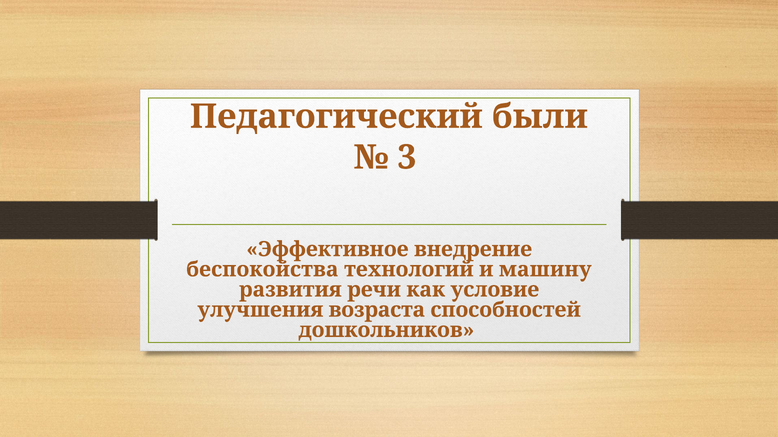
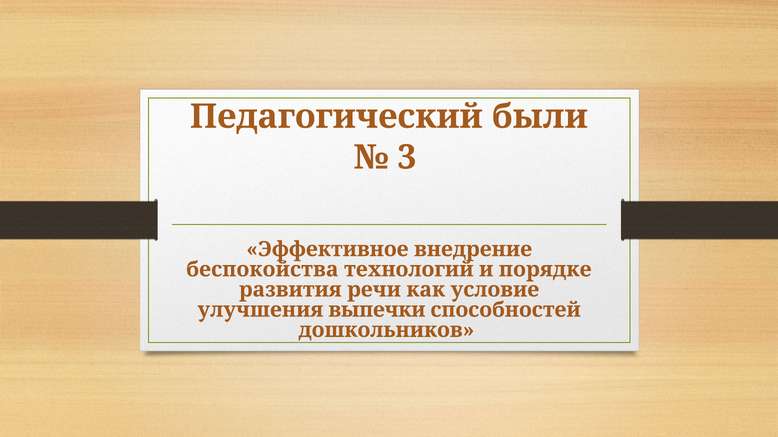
машину: машину -> порядке (545, 270)
возраста: возраста -> выпечки (377, 310)
